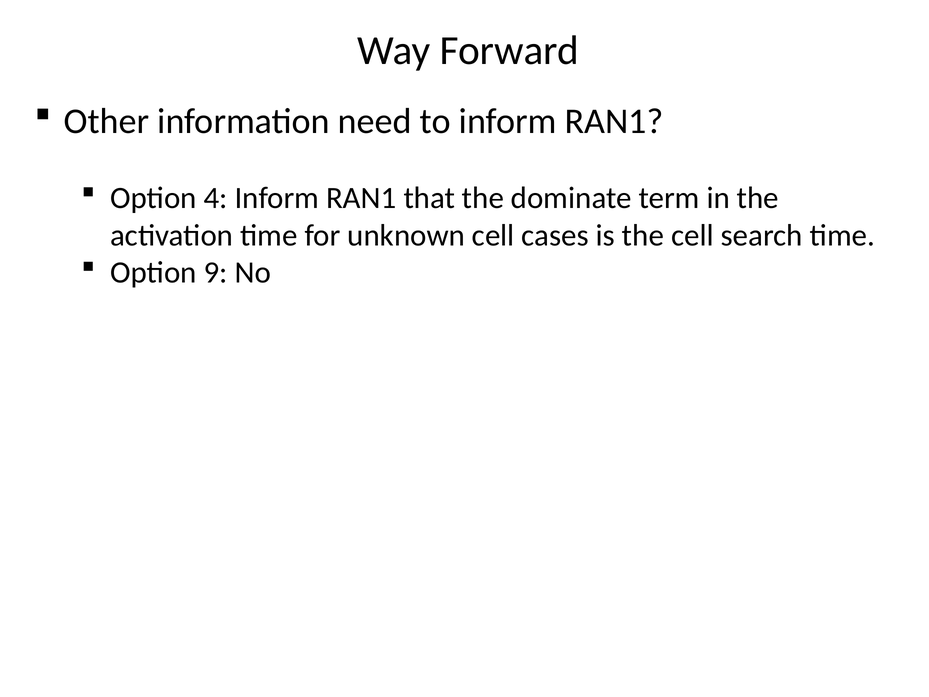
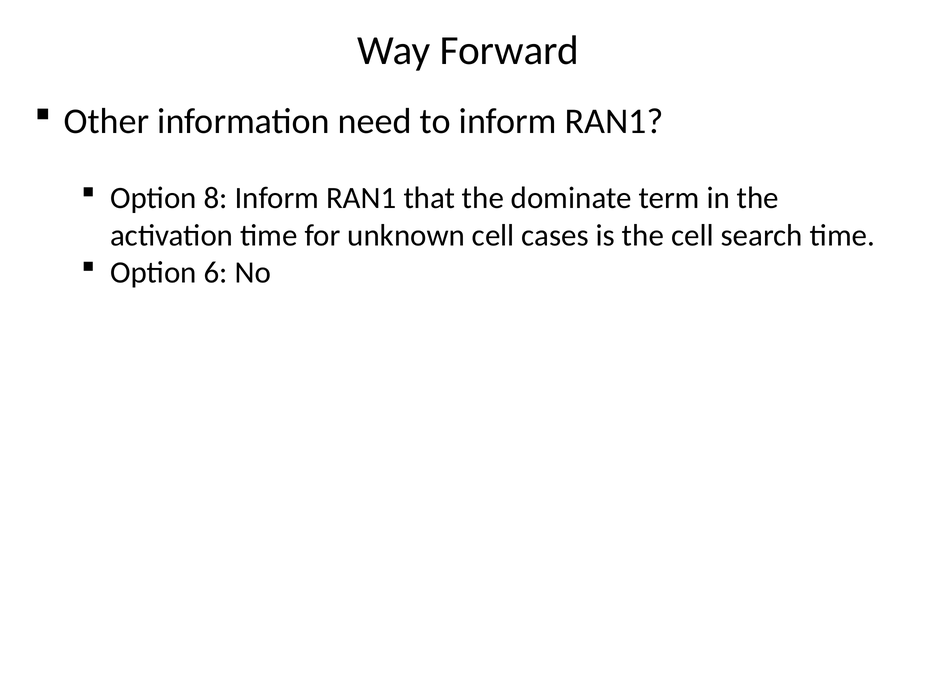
4: 4 -> 8 (216, 198)
9: 9 -> 6 (216, 272)
